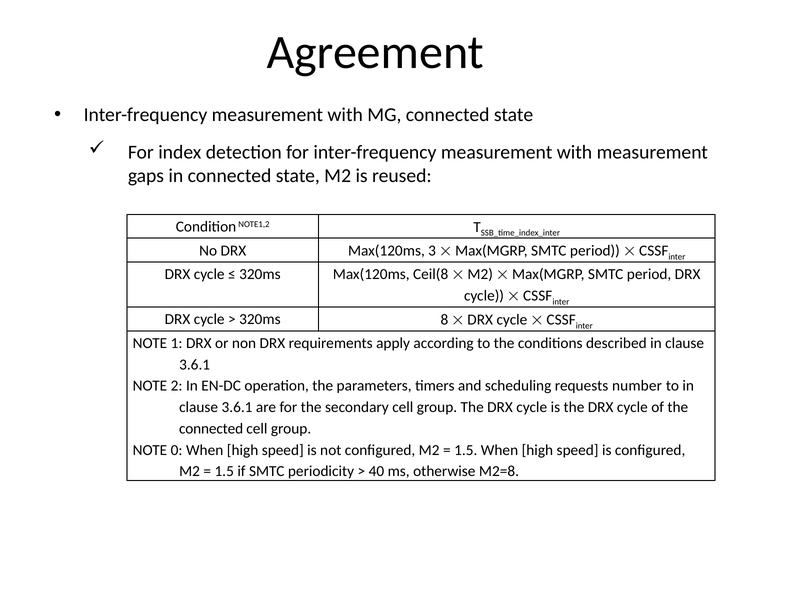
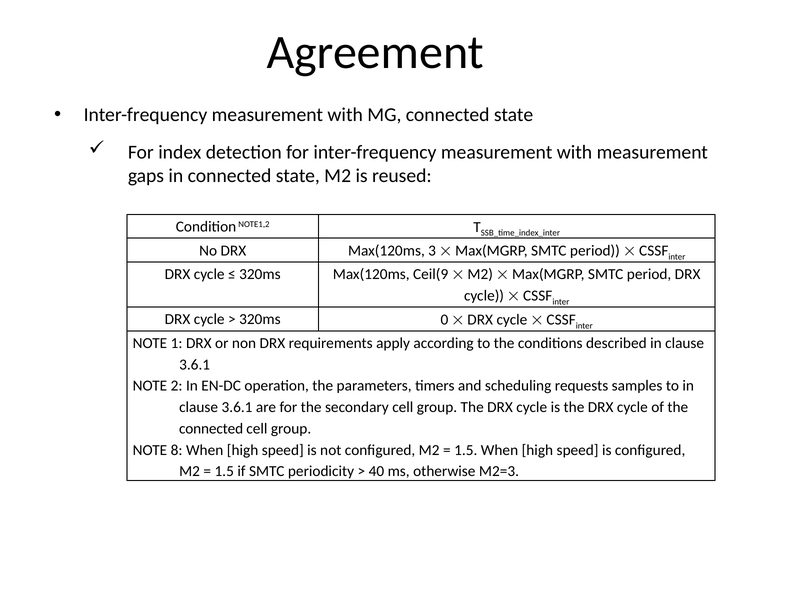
Ceil(8: Ceil(8 -> Ceil(9 (431, 274)
8: 8 -> 0 (444, 320)
number: number -> samples (637, 386)
0: 0 -> 8 (177, 450)
M2=8: M2=8 -> M2=3 (499, 472)
